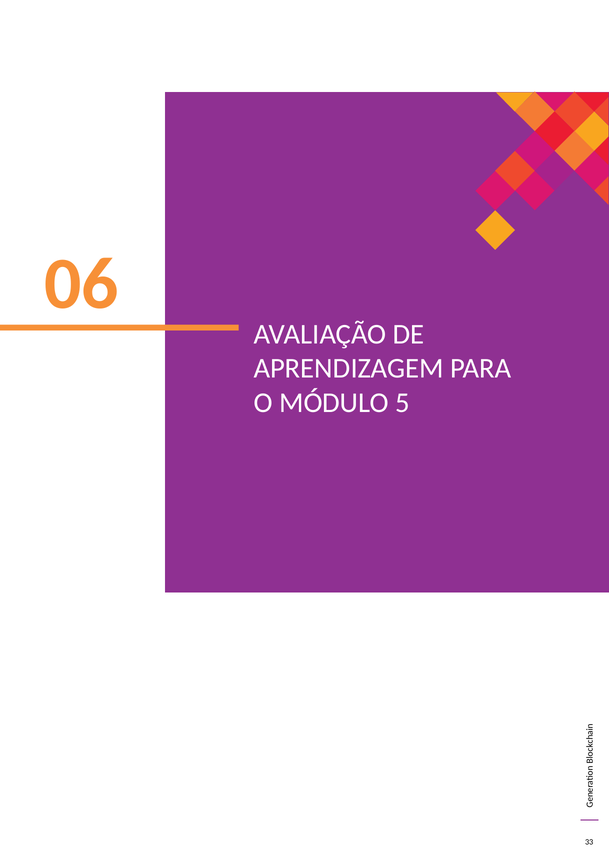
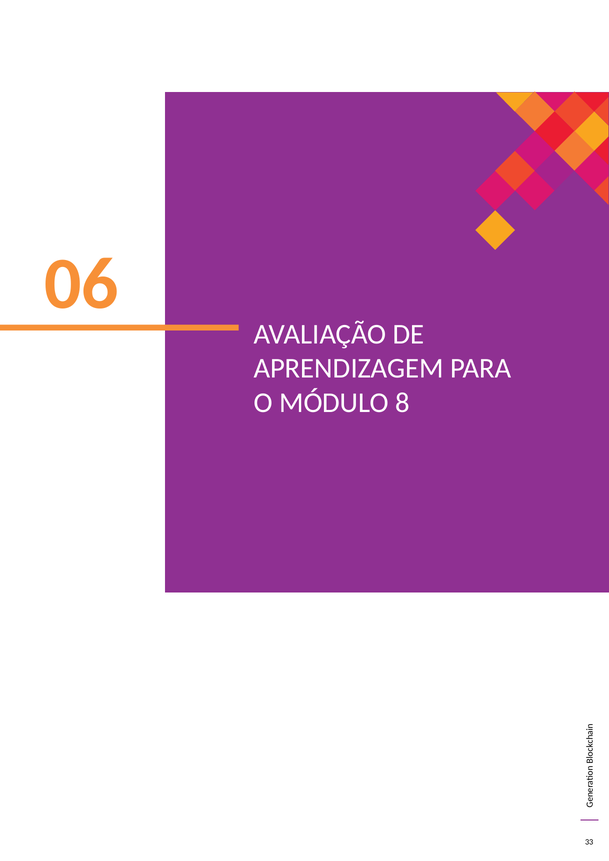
5: 5 -> 8 (402, 403)
